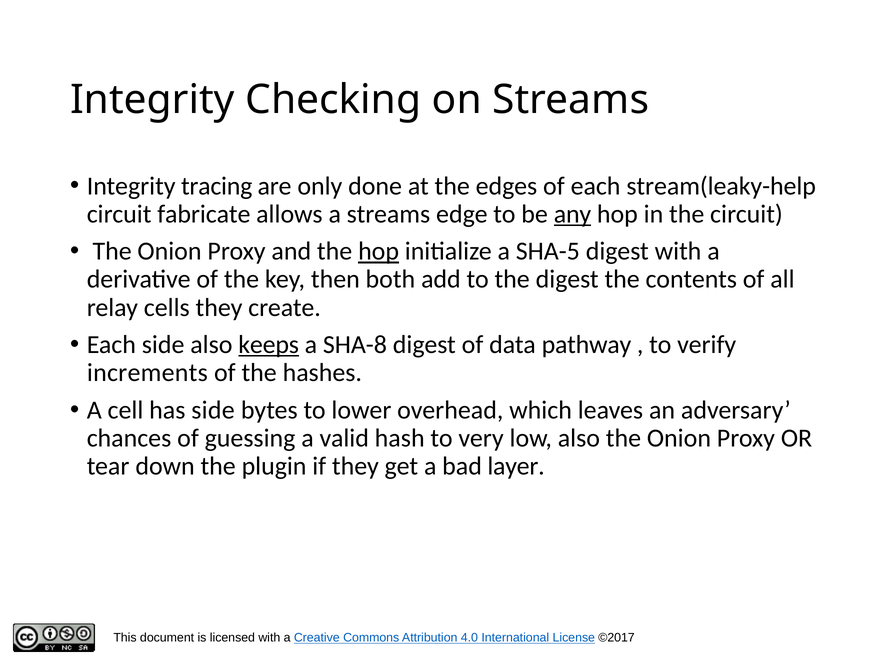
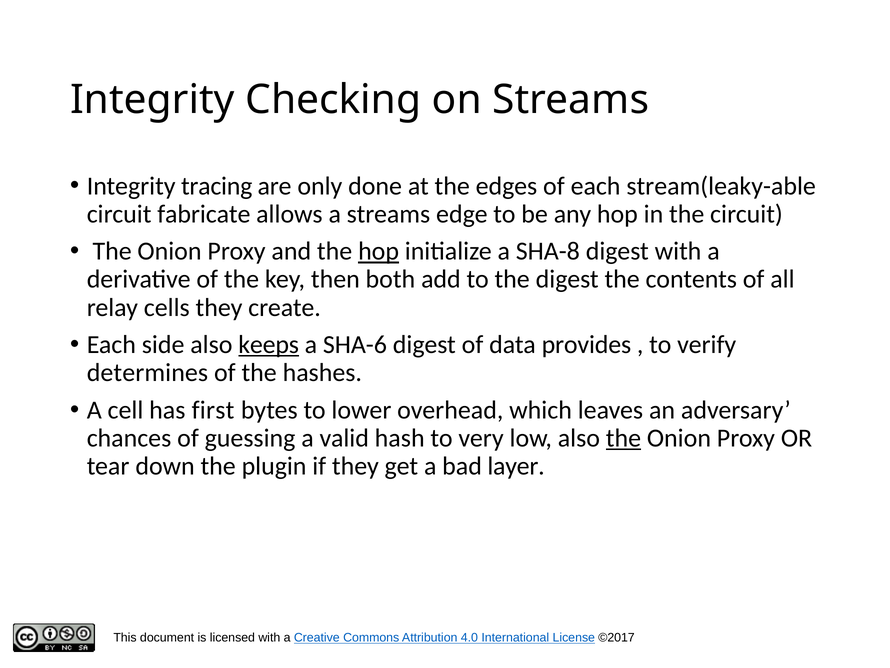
stream(leaky-help: stream(leaky-help -> stream(leaky-able (721, 186)
any underline: present -> none (573, 214)
SHA-5: SHA-5 -> SHA-8 (548, 251)
SHA-8: SHA-8 -> SHA-6 (355, 345)
pathway: pathway -> provides (586, 345)
increments: increments -> determines (147, 373)
has side: side -> first (213, 410)
the underline: none -> present (623, 438)
